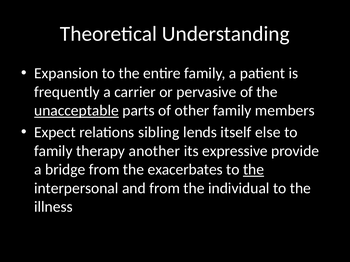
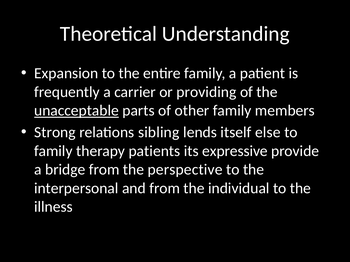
pervasive: pervasive -> providing (206, 92)
Expect: Expect -> Strong (55, 133)
another: another -> patients (154, 151)
exacerbates: exacerbates -> perspective (185, 170)
the underline: present -> none (254, 170)
